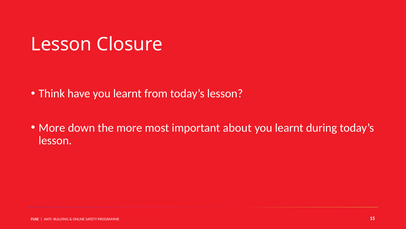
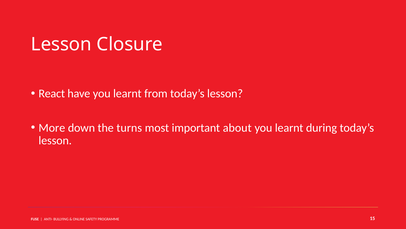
Think: Think -> React (52, 93)
the more: more -> turns (129, 127)
